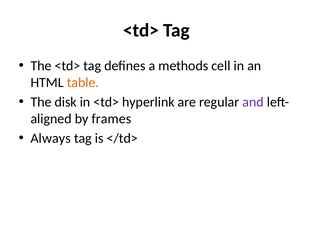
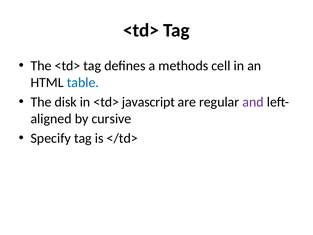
table colour: orange -> blue (83, 82)
hyperlink: hyperlink -> javascript (148, 102)
frames: frames -> cursive (111, 119)
Always: Always -> Specify (51, 138)
